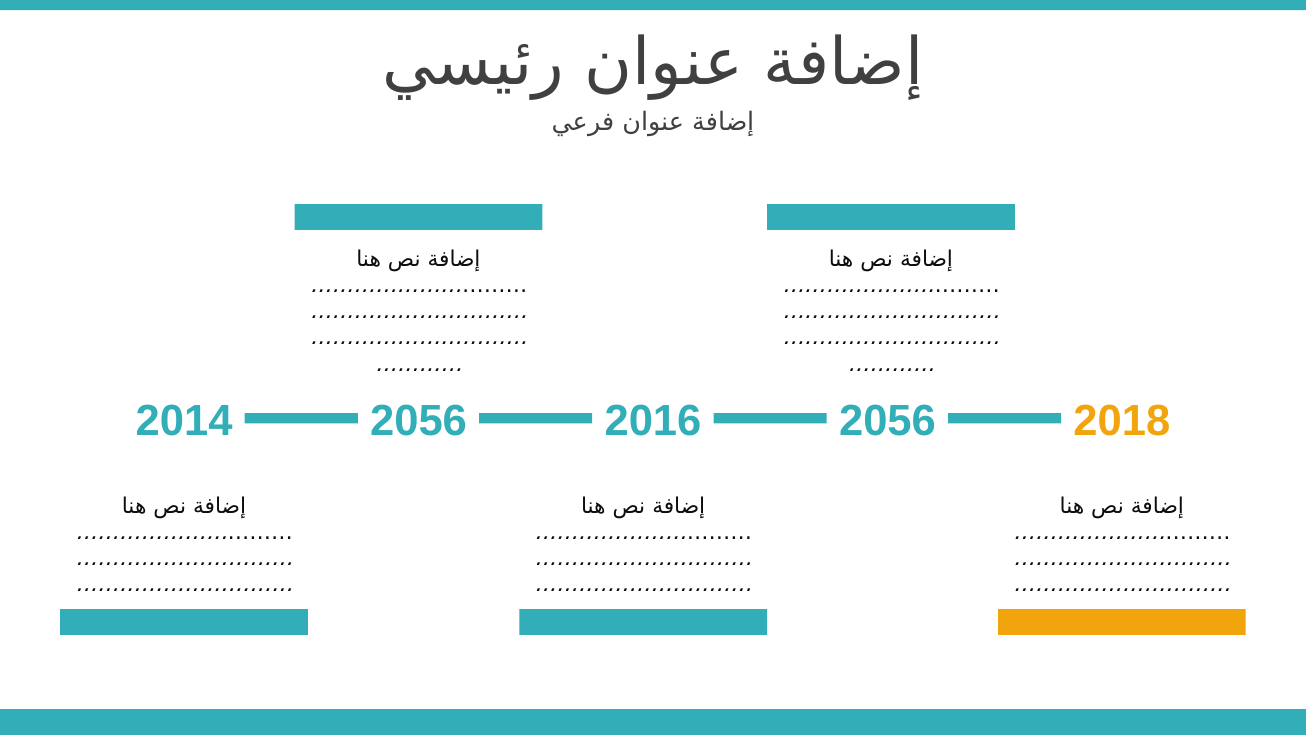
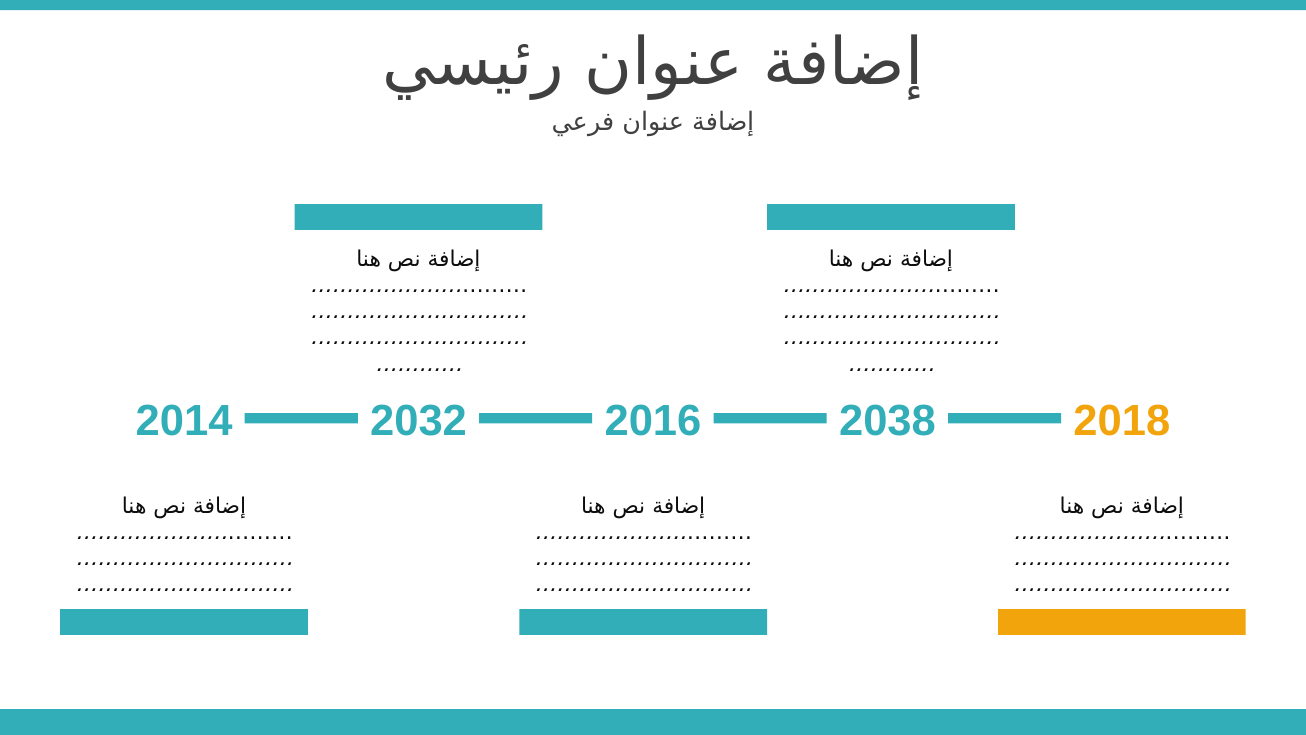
2014 2056: 2056 -> 2032 (419, 421)
2016 2056: 2056 -> 2038 (887, 421)
